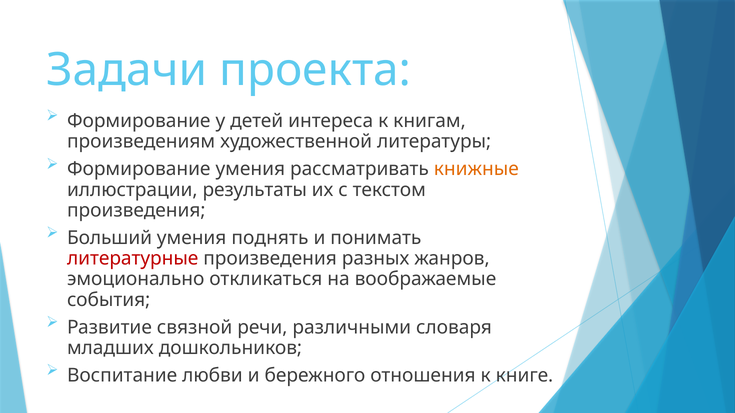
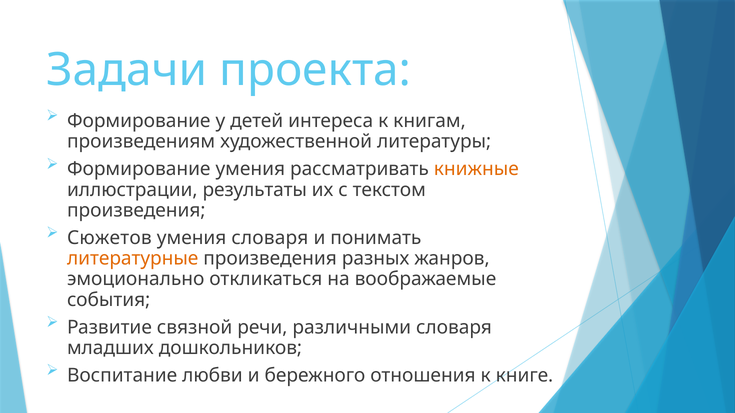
Больший: Больший -> Сюжетов (109, 238)
умения поднять: поднять -> словаря (270, 238)
литературные colour: red -> orange (133, 259)
